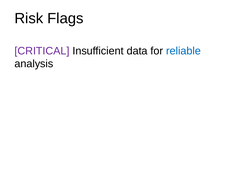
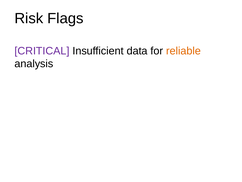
reliable colour: blue -> orange (183, 51)
